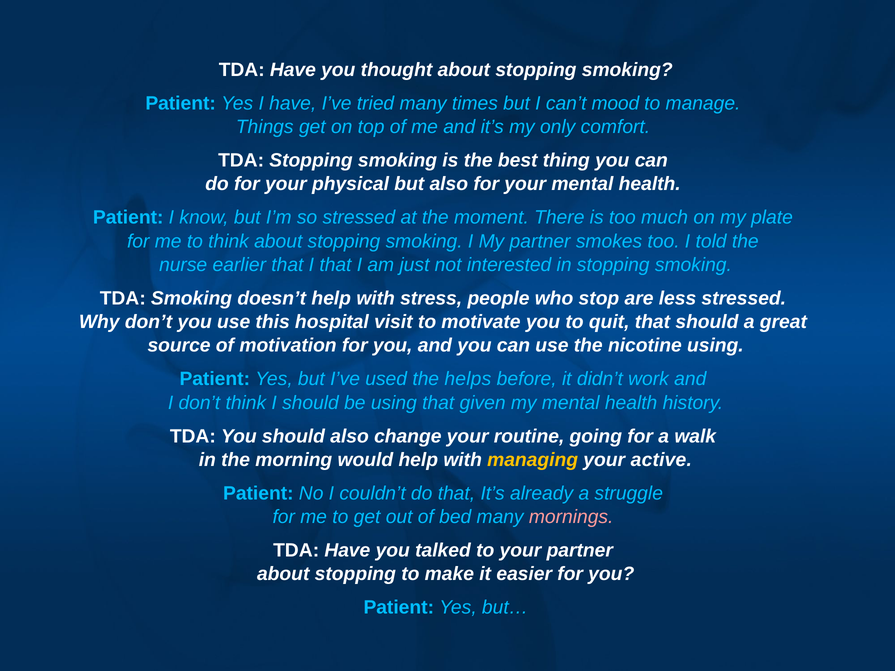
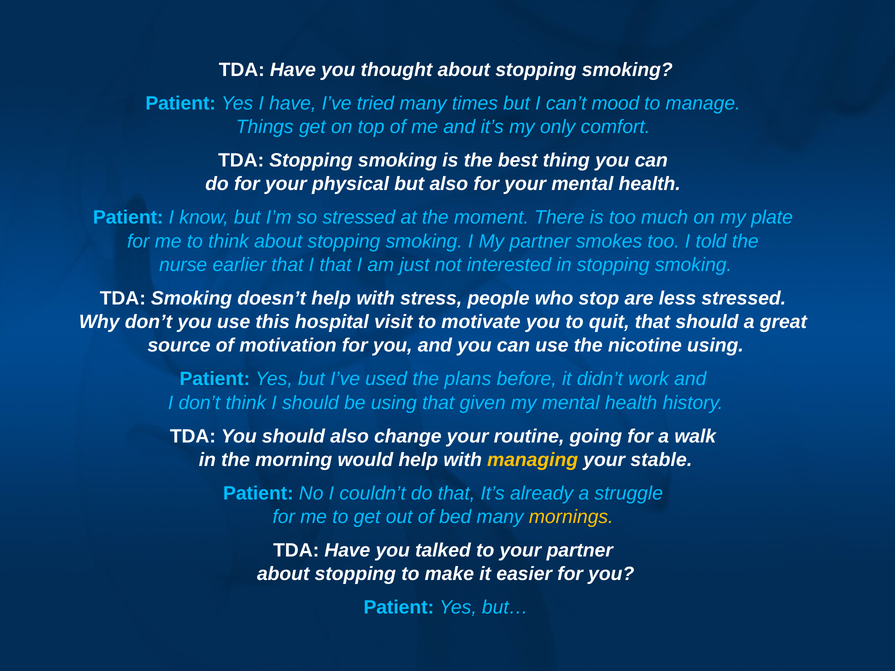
helps: helps -> plans (468, 379)
active: active -> stable (661, 460)
mornings colour: pink -> yellow (571, 517)
